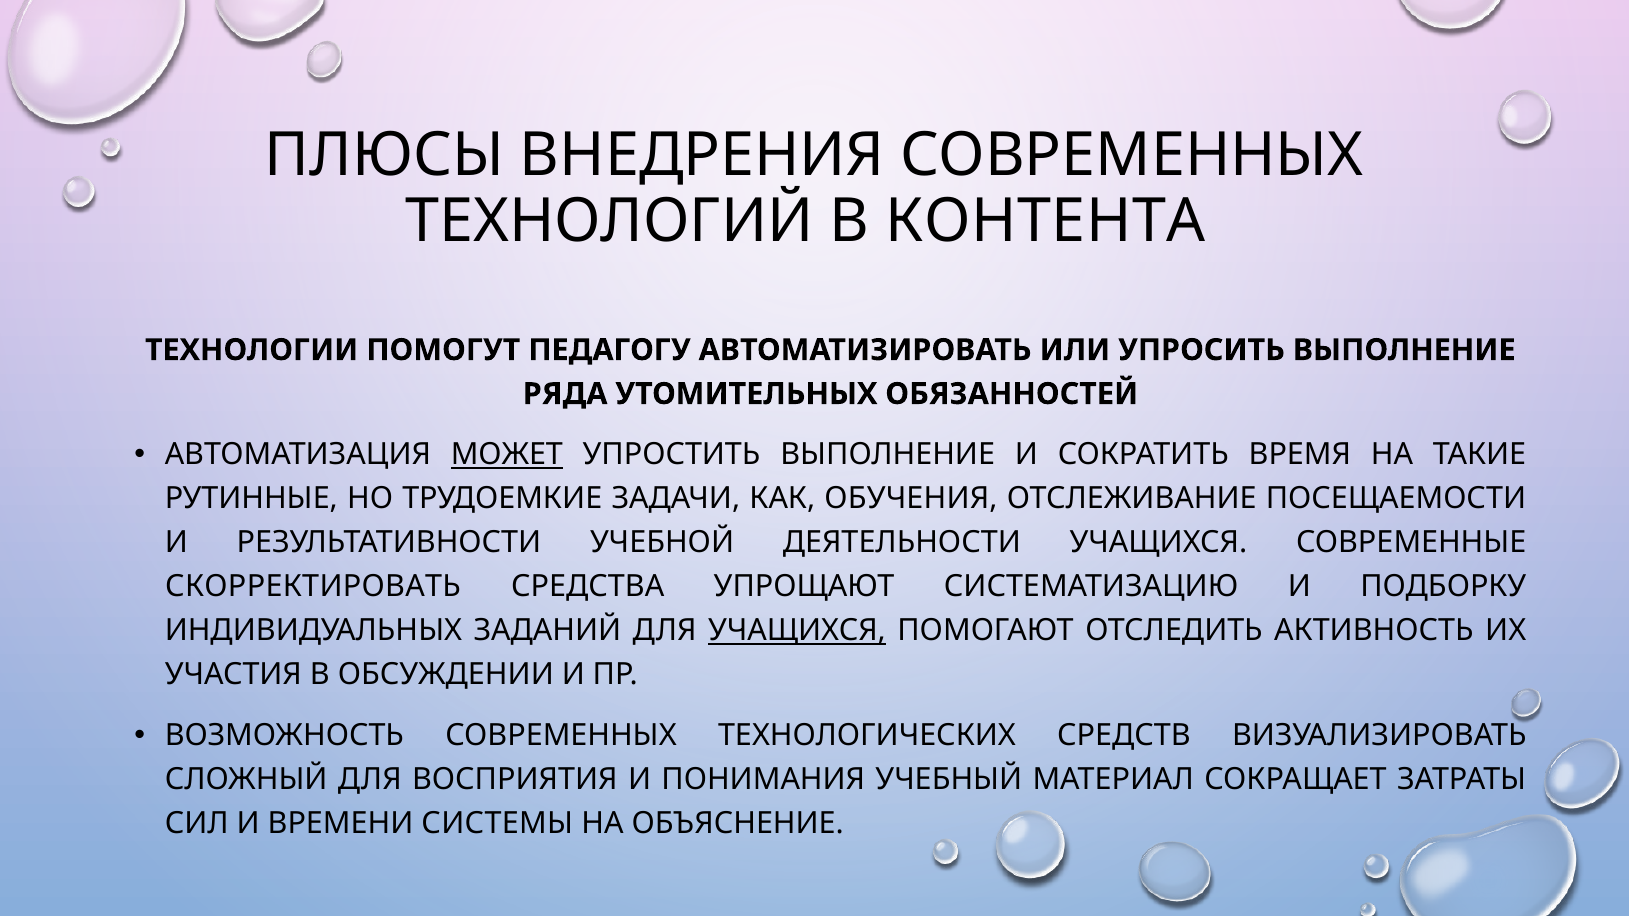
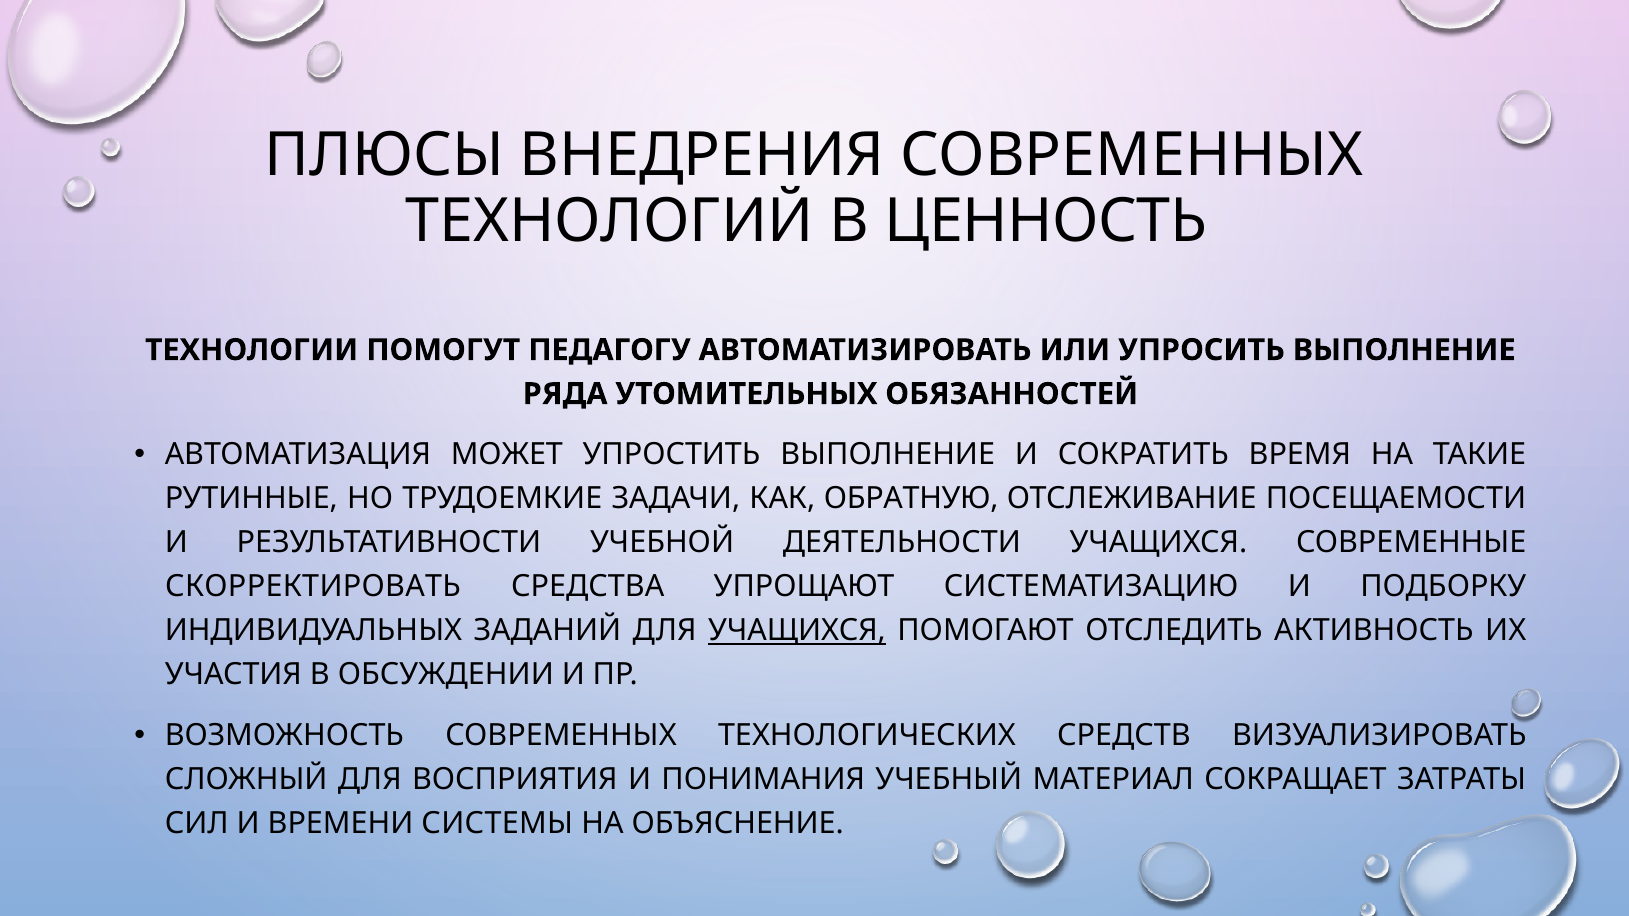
КОНТЕНТА: КОНТЕНТА -> ЦЕННОСТЬ (1046, 222)
МОЖЕТ underline: present -> none (507, 455)
ОБУЧЕНИЯ: ОБУЧЕНИЯ -> ОБРАТНУЮ (911, 499)
